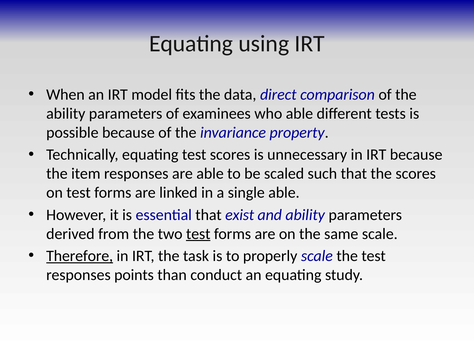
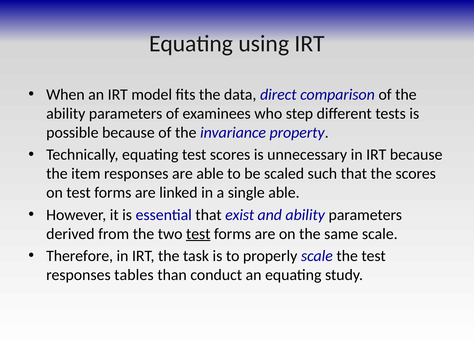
who able: able -> step (299, 113)
Therefore underline: present -> none (80, 256)
points: points -> tables (134, 275)
